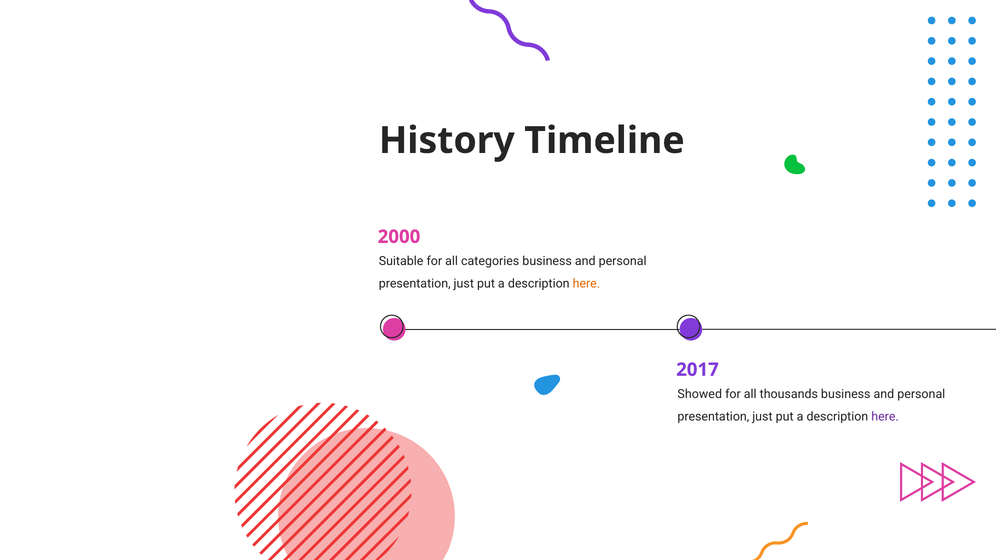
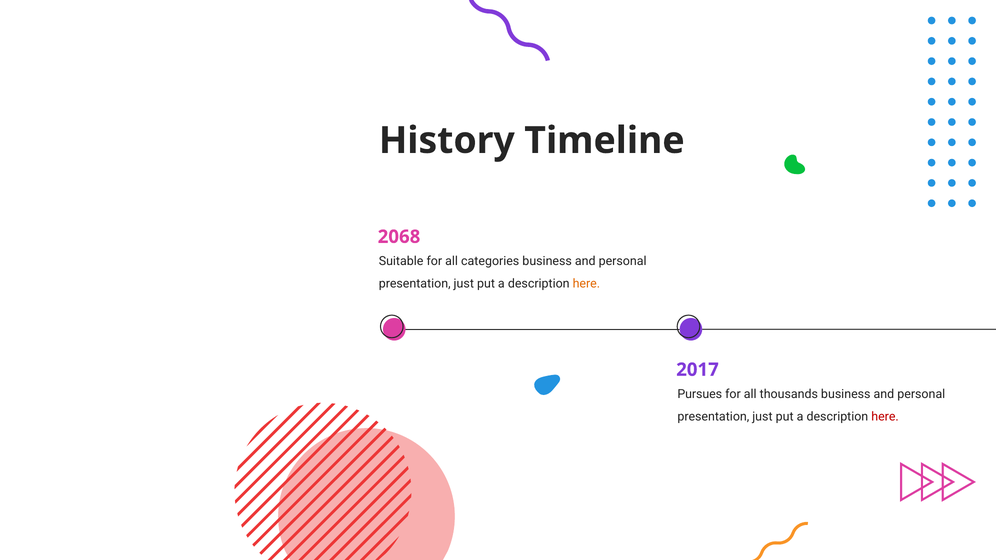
2000: 2000 -> 2068 (399, 237)
Showed: Showed -> Pursues (700, 394)
here colour: purple -> red (885, 417)
